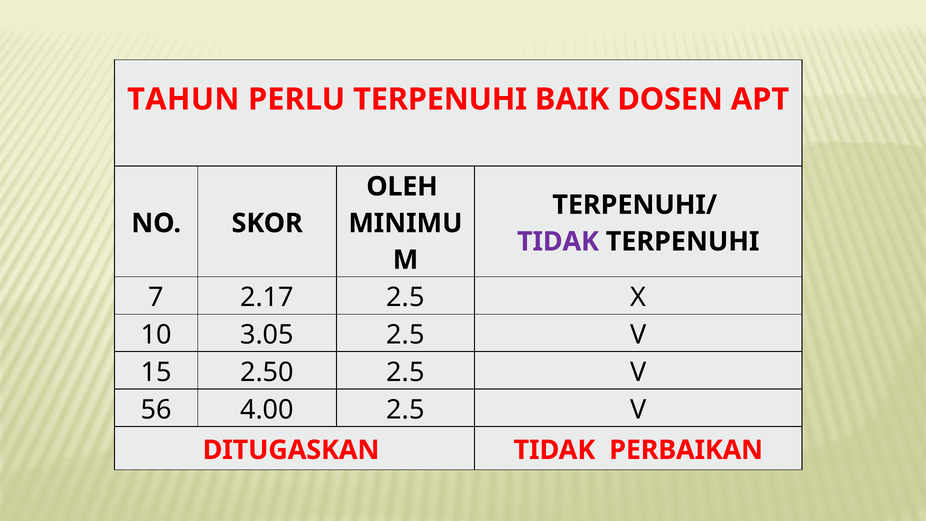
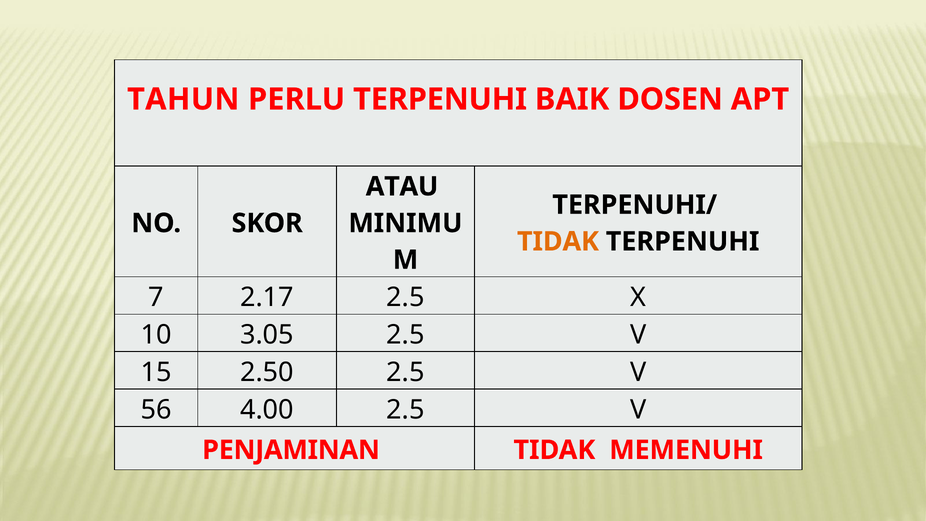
OLEH: OLEH -> ATAU (402, 186)
TIDAK colour: purple -> orange (558, 242)
DITUGASKAN: DITUGASKAN -> PENJAMINAN (291, 450)
PERBAIKAN: PERBAIKAN -> MEMENUHI (686, 450)
